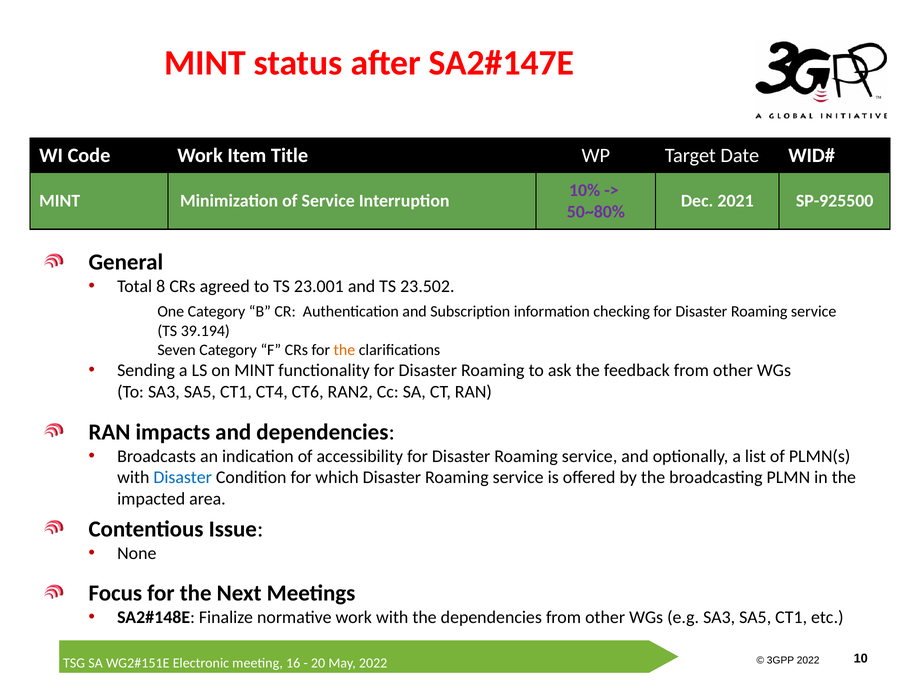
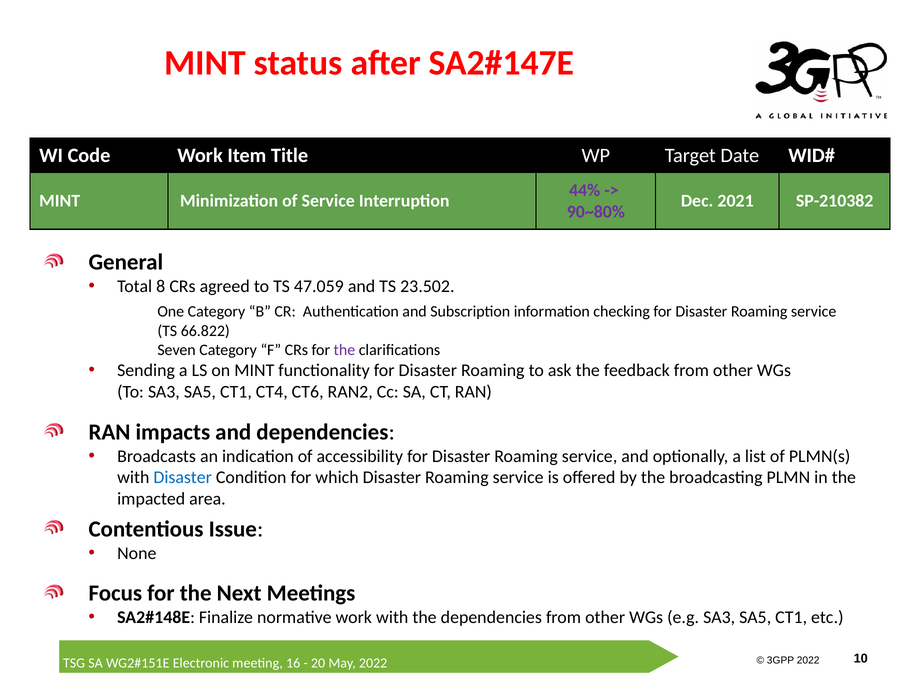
10%: 10% -> 44% (585, 190)
SP-925500: SP-925500 -> SP-210382 (835, 201)
50~80%: 50~80% -> 90~80% (596, 212)
23.001: 23.001 -> 47.059 (319, 286)
39.194: 39.194 -> 66.822 (205, 331)
the colour: orange -> purple (344, 350)
